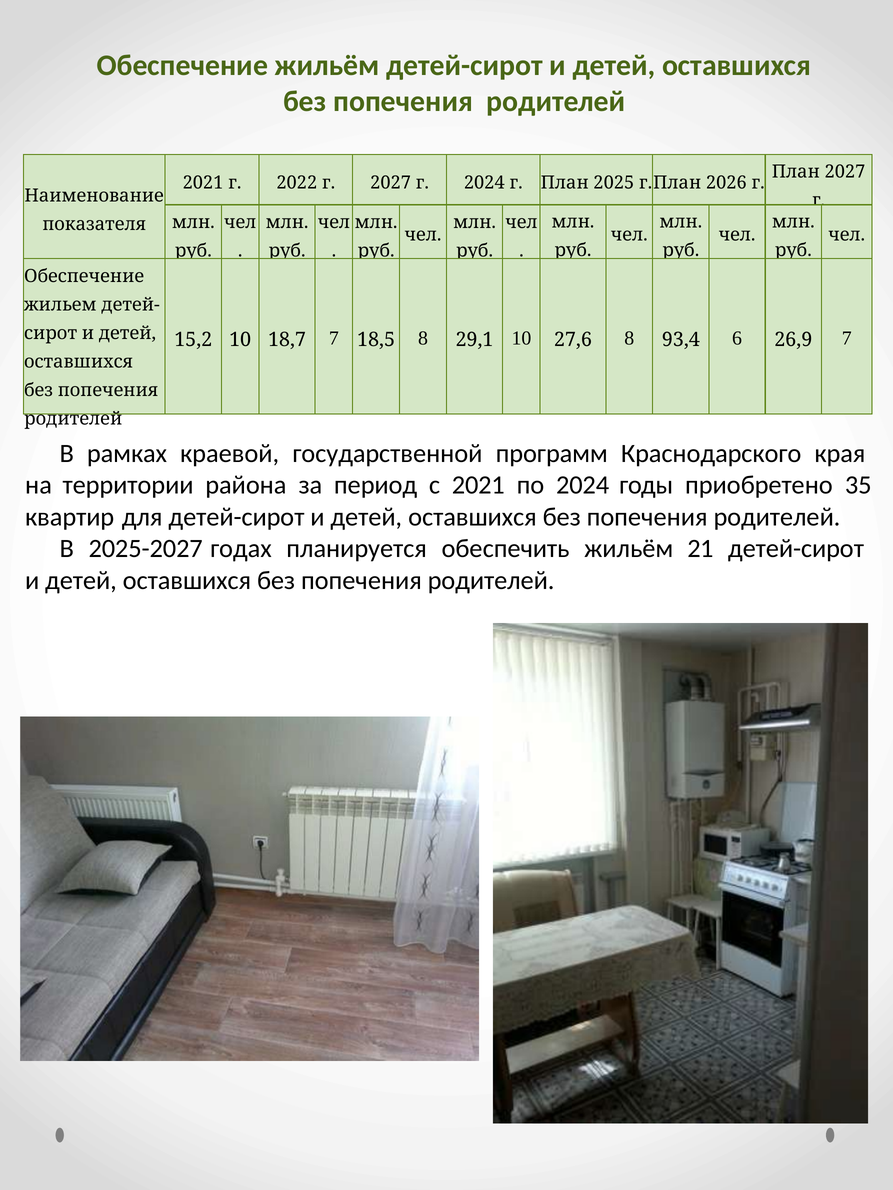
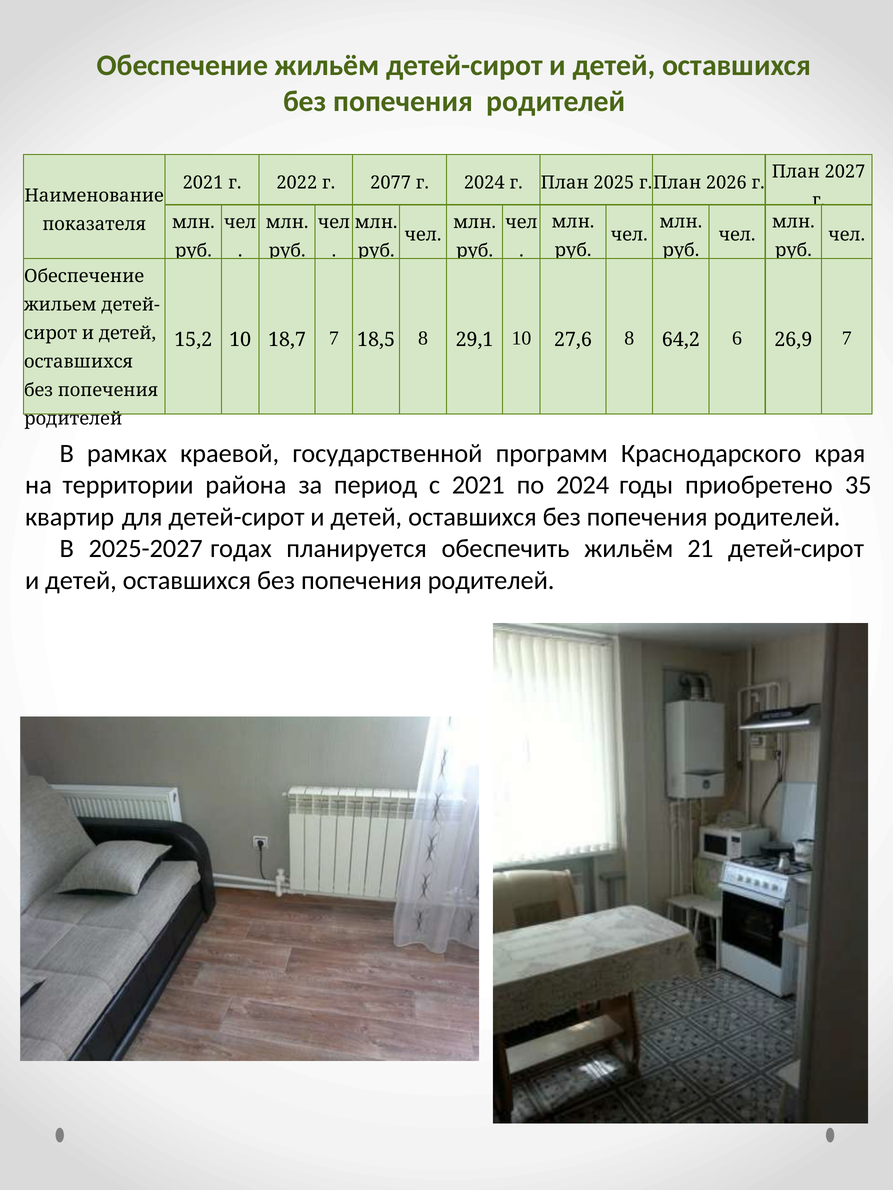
г 2027: 2027 -> 2077 (391, 183)
93,4: 93,4 -> 64,2 (681, 340)
